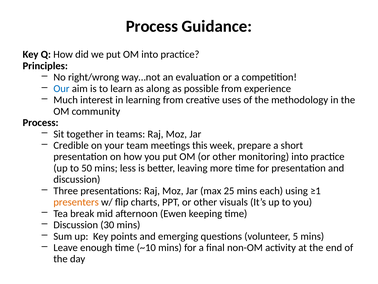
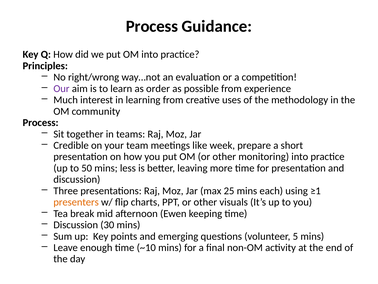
Our colour: blue -> purple (61, 88)
along: along -> order (158, 88)
this: this -> like (200, 145)
